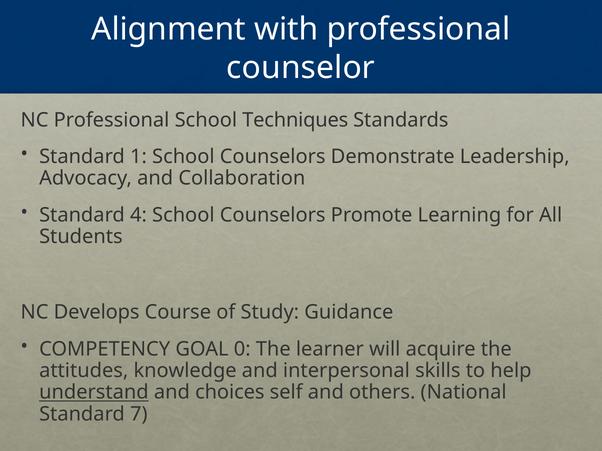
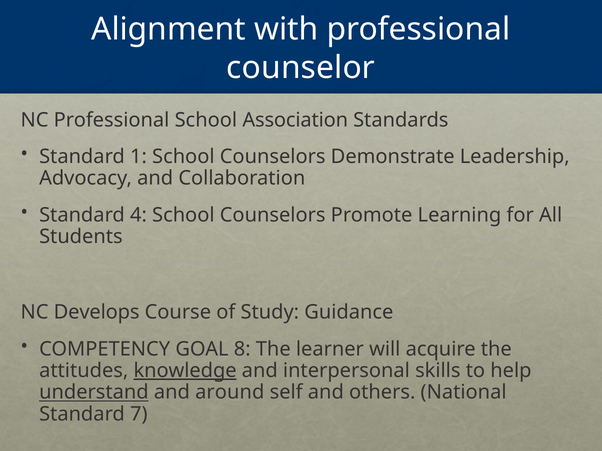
Techniques: Techniques -> Association (295, 120)
0: 0 -> 8 (242, 349)
knowledge underline: none -> present (185, 371)
choices: choices -> around (230, 393)
